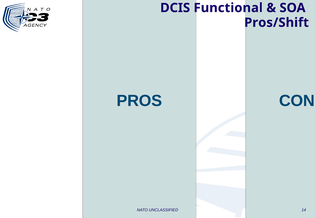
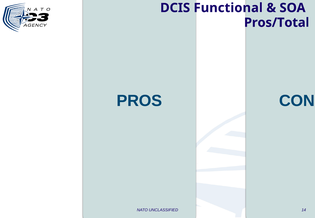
Pros/Shift: Pros/Shift -> Pros/Total (277, 23)
